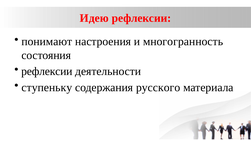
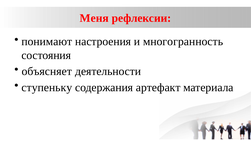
Идею: Идею -> Меня (94, 18)
рефлексии: рефлексии -> объясняет (47, 71)
русского: русского -> артефакт (158, 88)
